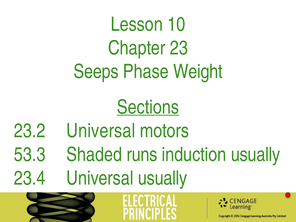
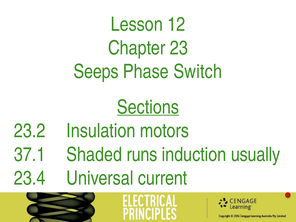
10: 10 -> 12 (176, 24)
Weight: Weight -> Switch (198, 72)
23.2 Universal: Universal -> Insulation (101, 131)
53.3: 53.3 -> 37.1 (30, 155)
Universal usually: usually -> current (163, 178)
